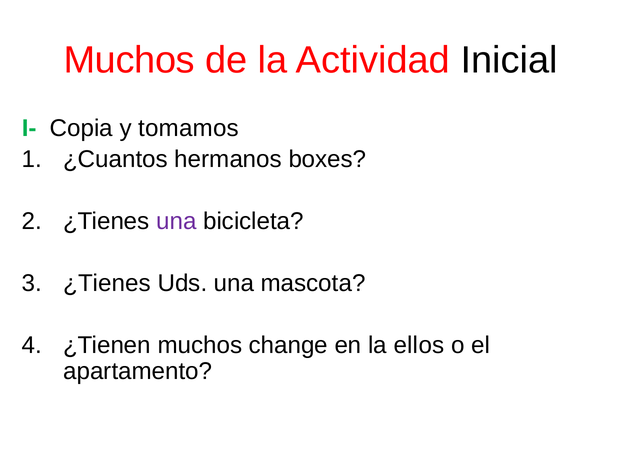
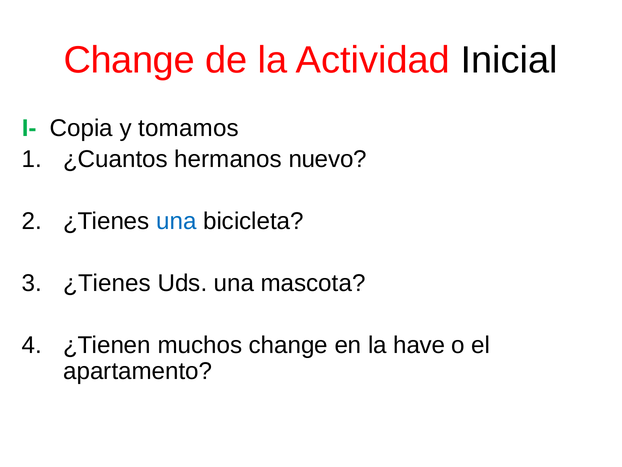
Muchos: Muchos -> Change (129, 60)
boxes: boxes -> nuevo (328, 159)
una colour: purple -> blue (176, 221)
ellos: ellos -> have (419, 345)
